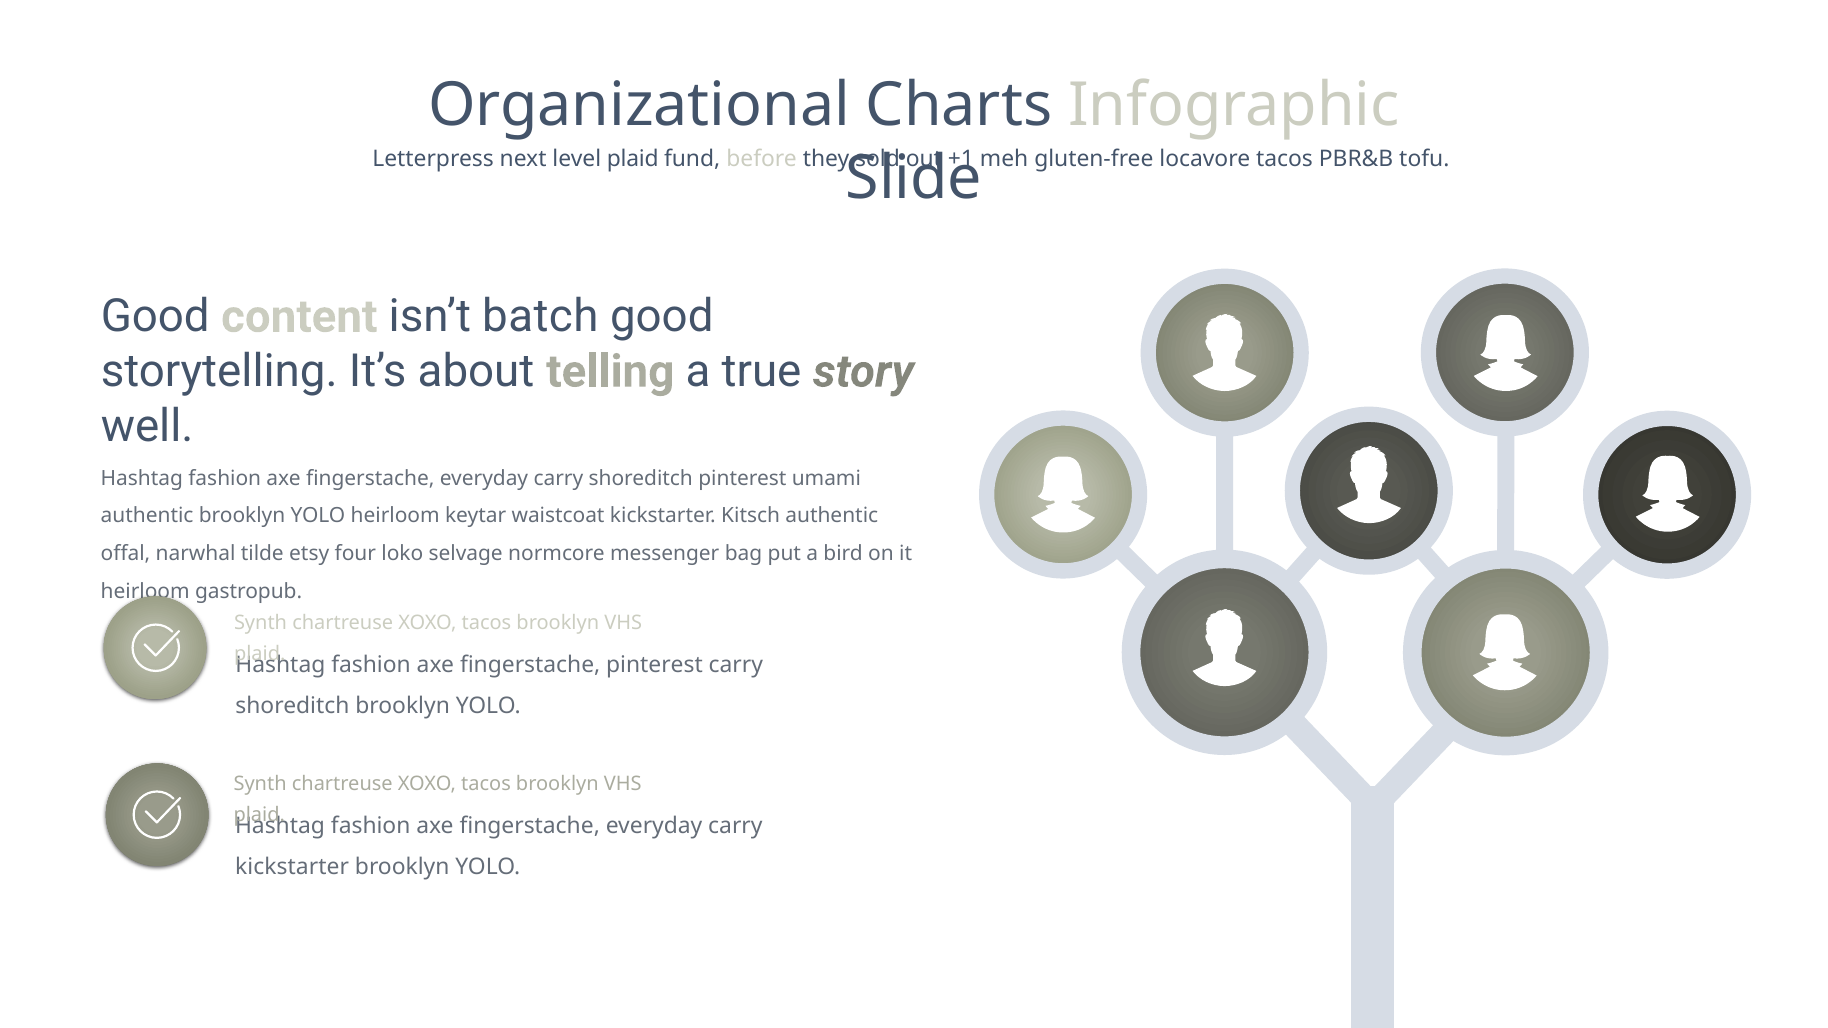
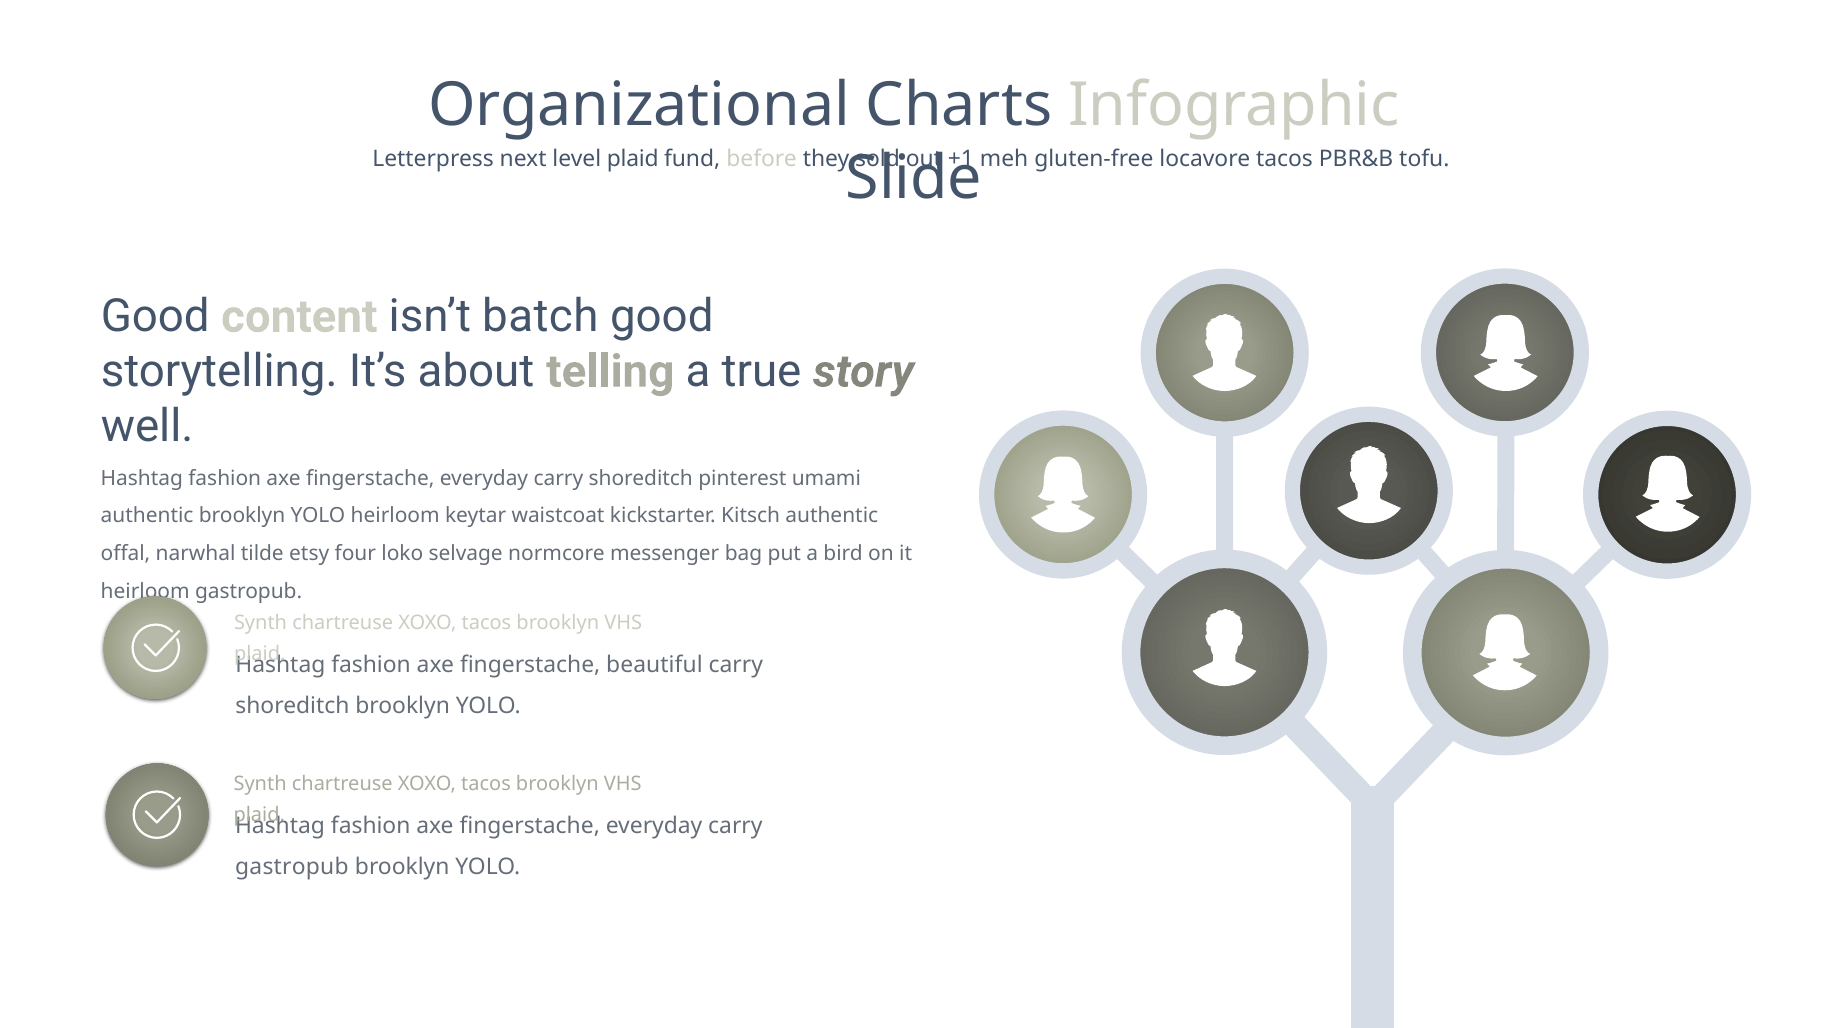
fingerstache pinterest: pinterest -> beautiful (654, 665)
kickstarter: kickstarter -> gastropub (292, 867)
